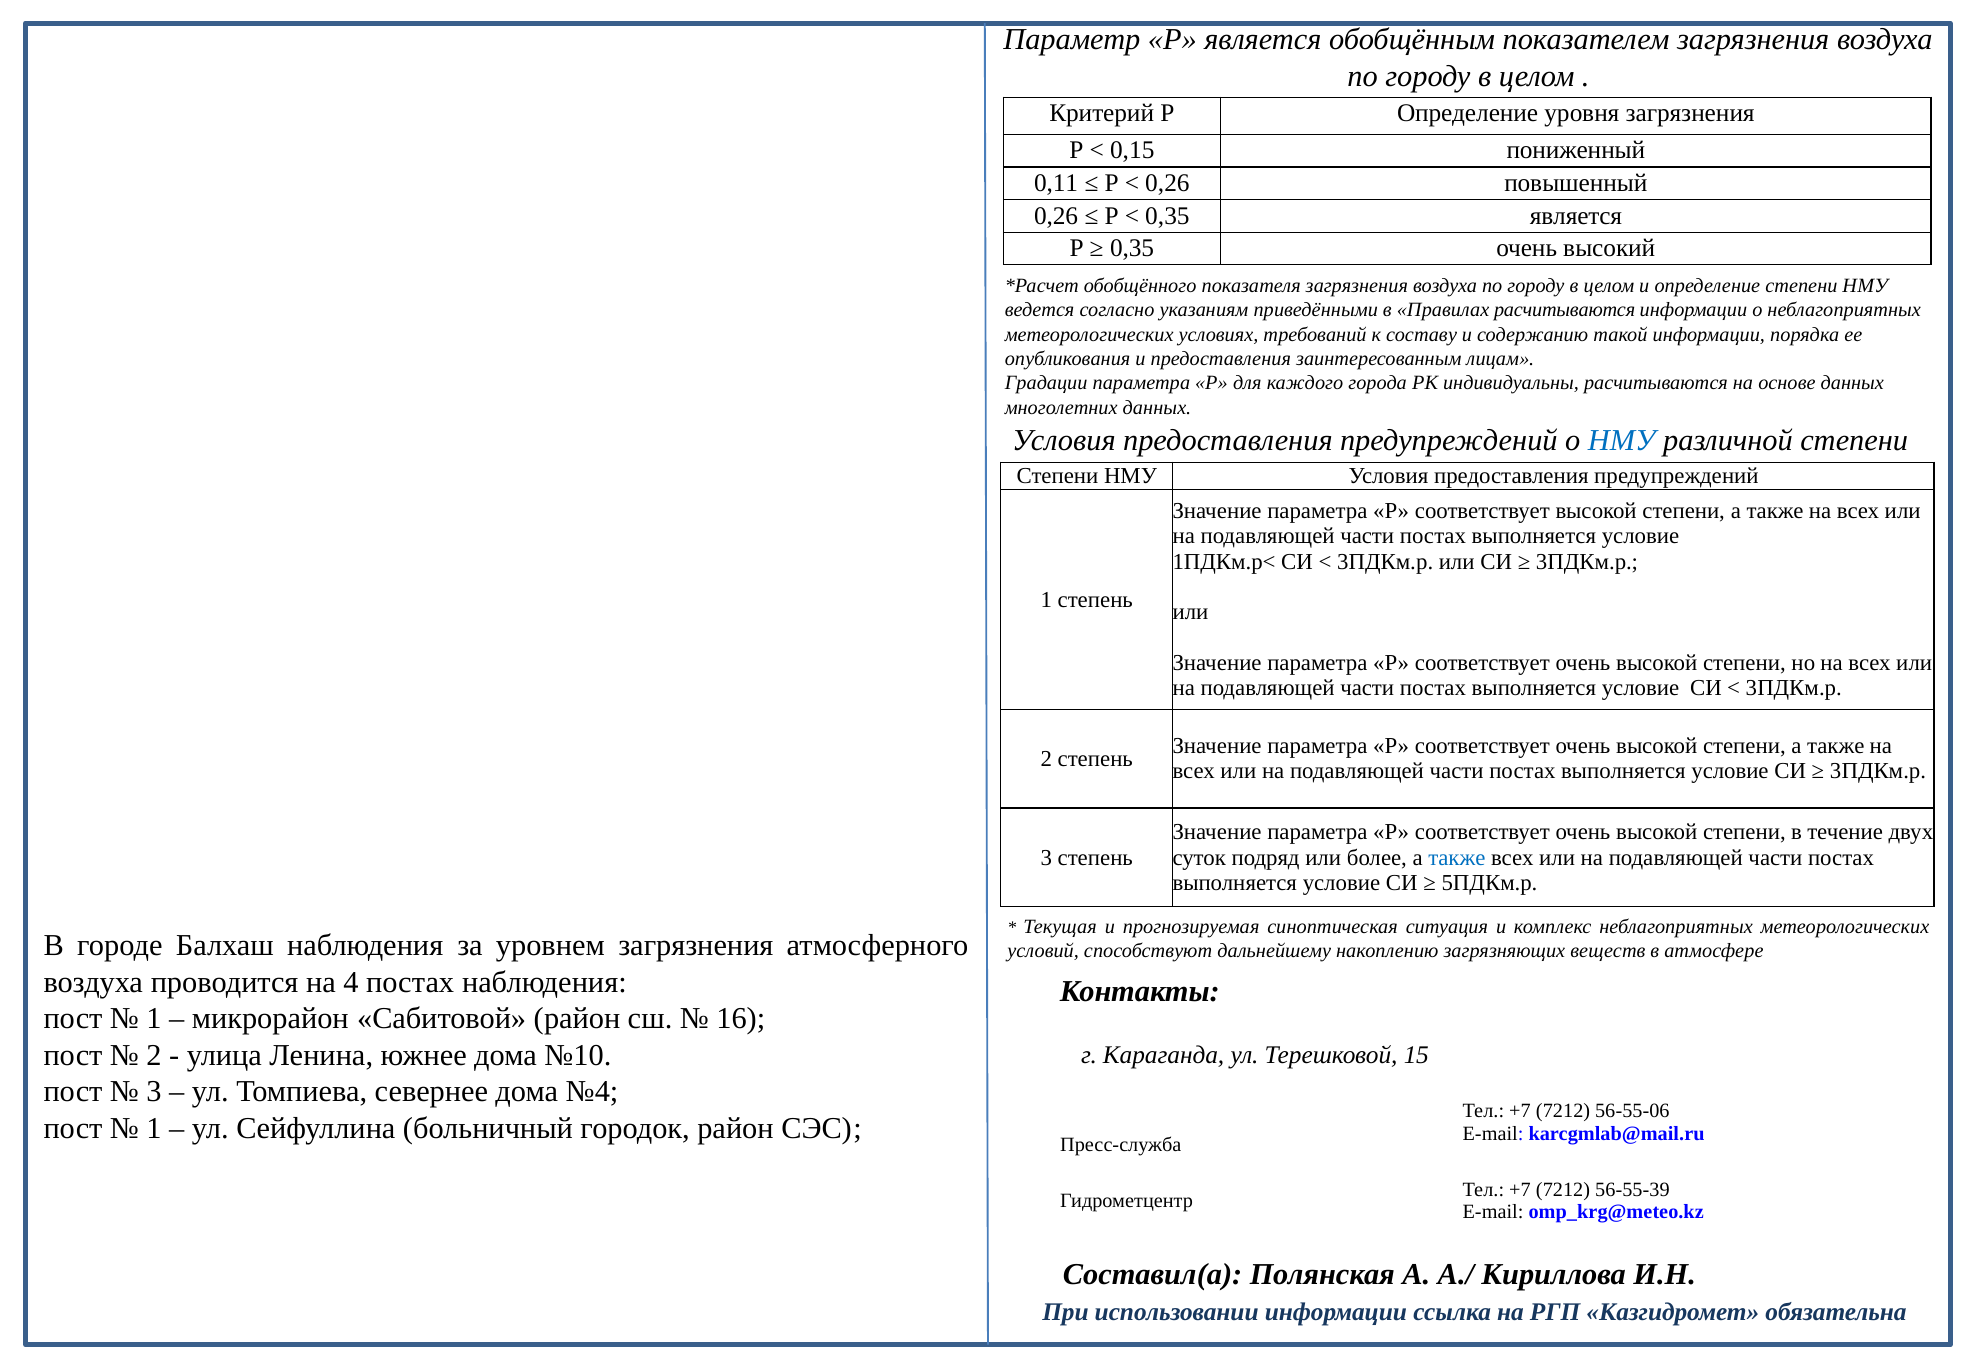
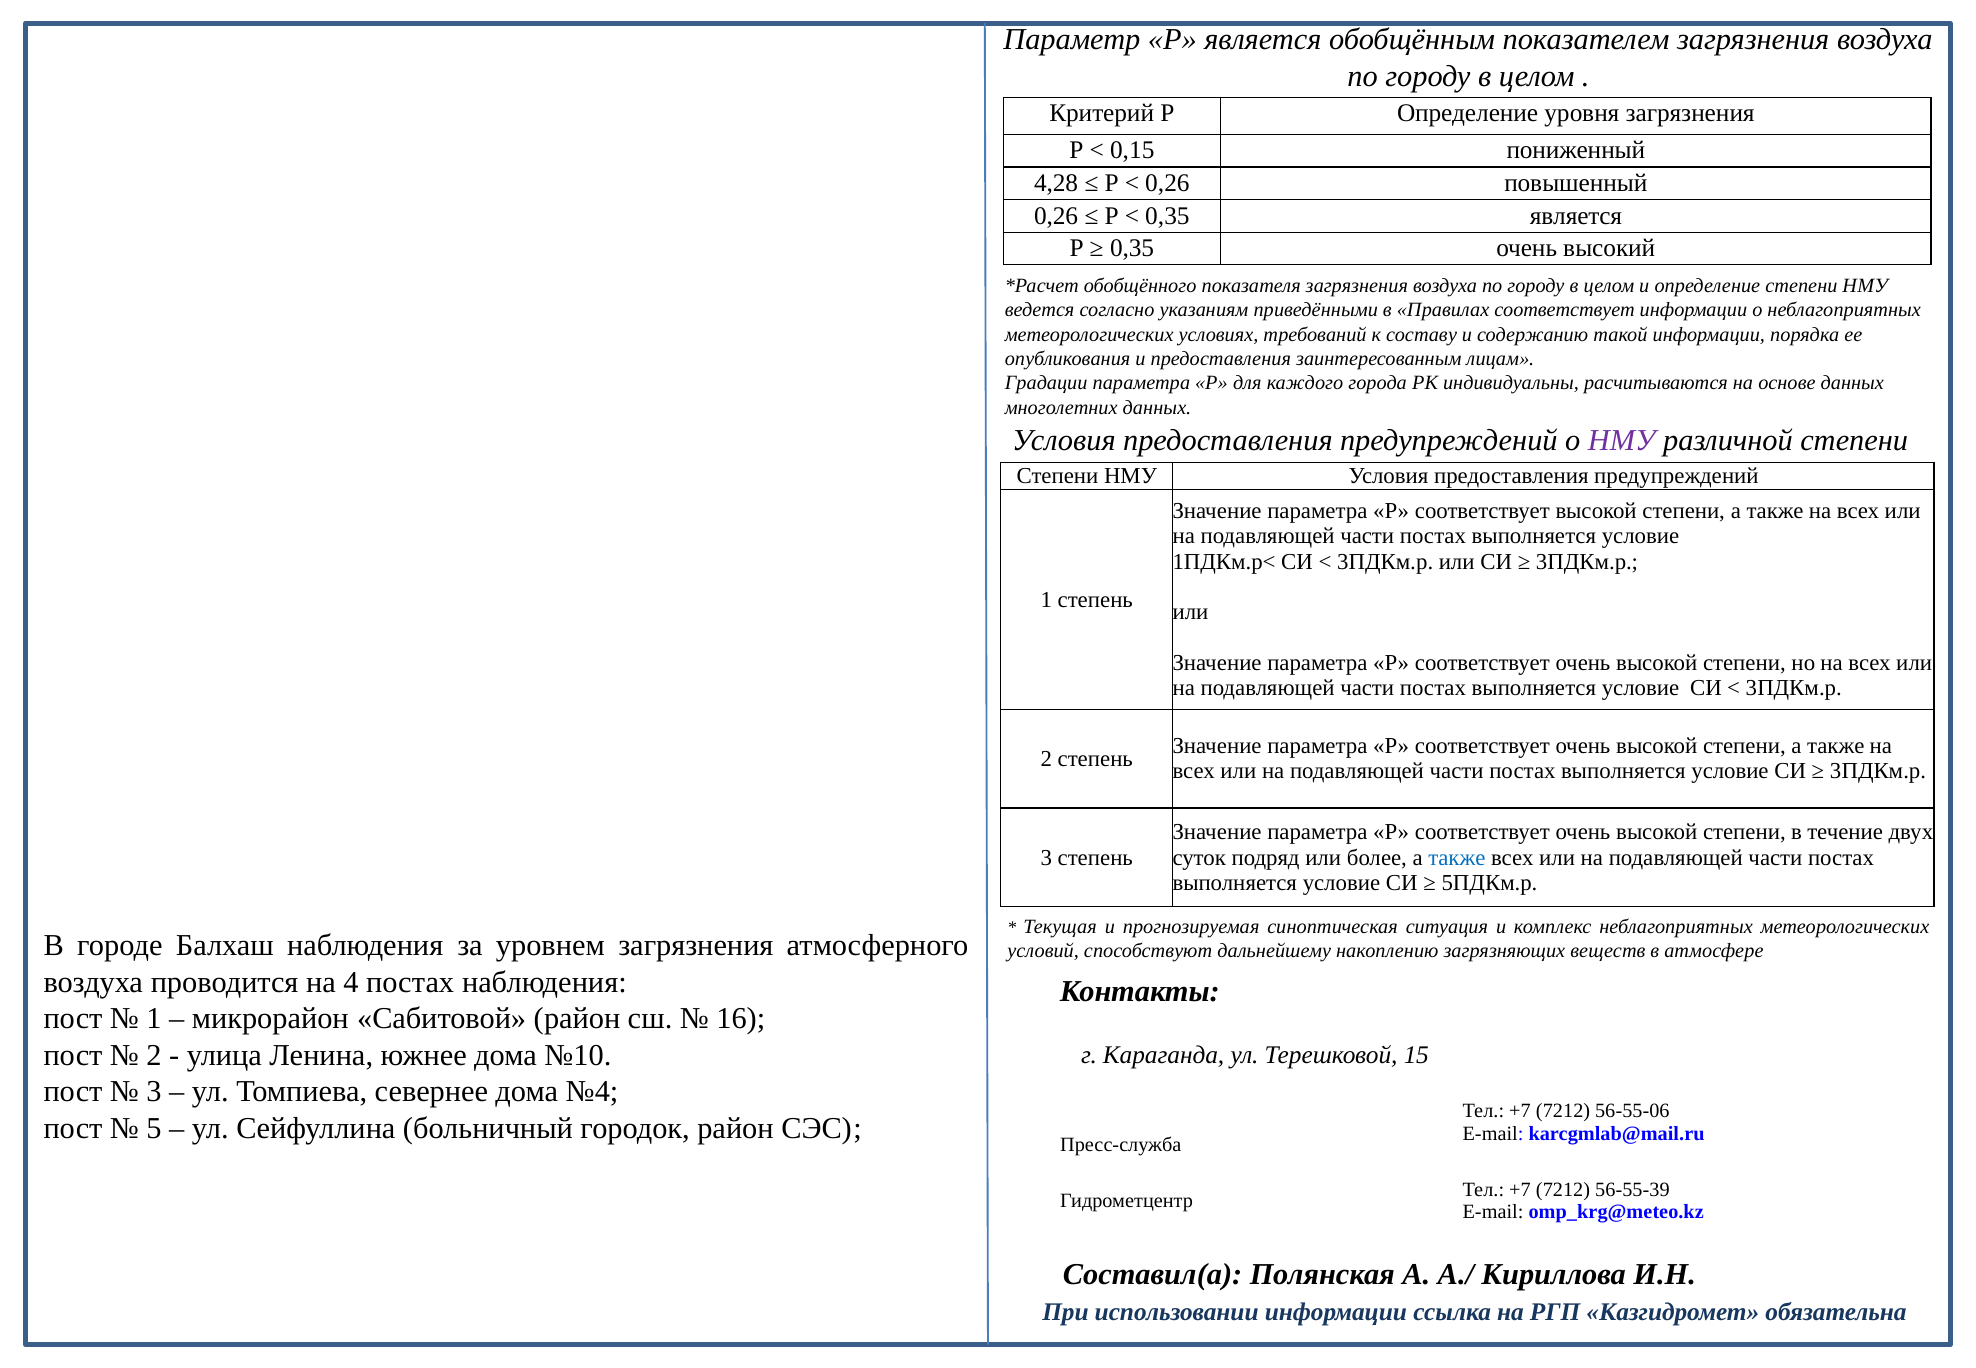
0,11: 0,11 -> 4,28 (1056, 183)
Правилах расчитываются: расчитываются -> соответствует (1565, 310)
НМУ colour: blue -> purple (1622, 440)
1: 1 -> 5 (154, 1128)
